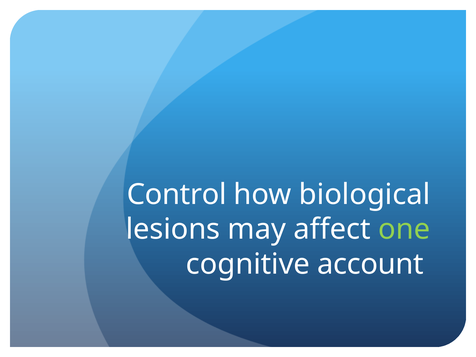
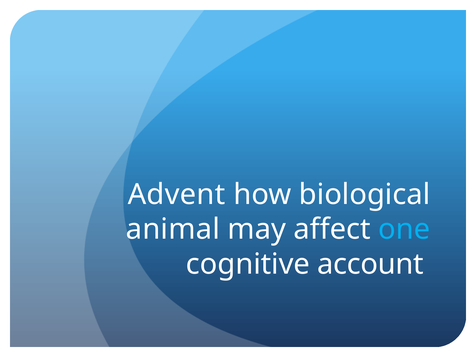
Control: Control -> Advent (176, 194)
lesions: lesions -> animal (173, 229)
one colour: light green -> light blue (404, 229)
